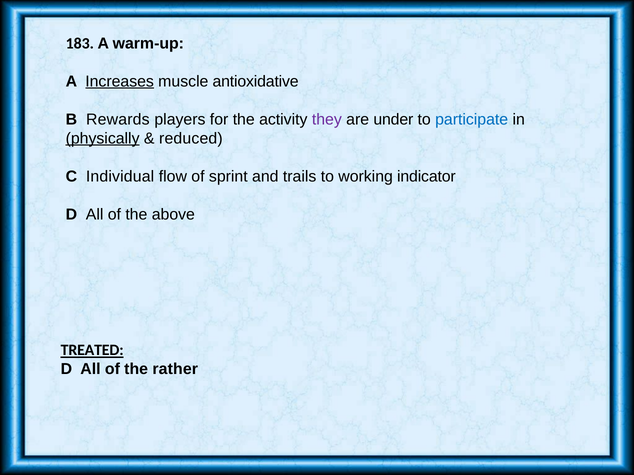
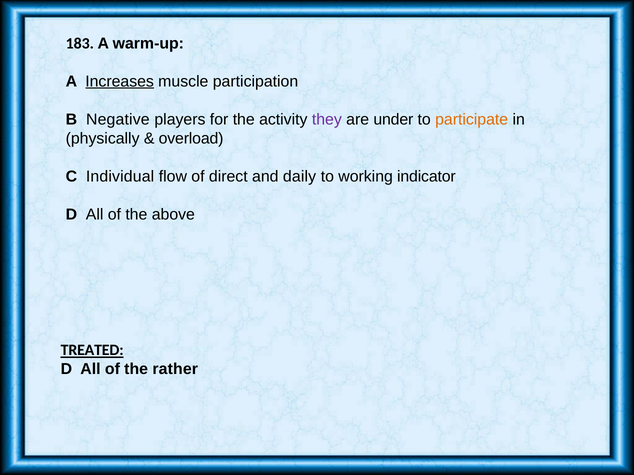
antioxidative: antioxidative -> participation (256, 81)
Rewards: Rewards -> Negative (118, 120)
participate colour: blue -> orange (472, 120)
physically underline: present -> none (103, 139)
reduced: reduced -> overload (191, 139)
sprint: sprint -> direct (228, 177)
trails: trails -> daily (300, 177)
